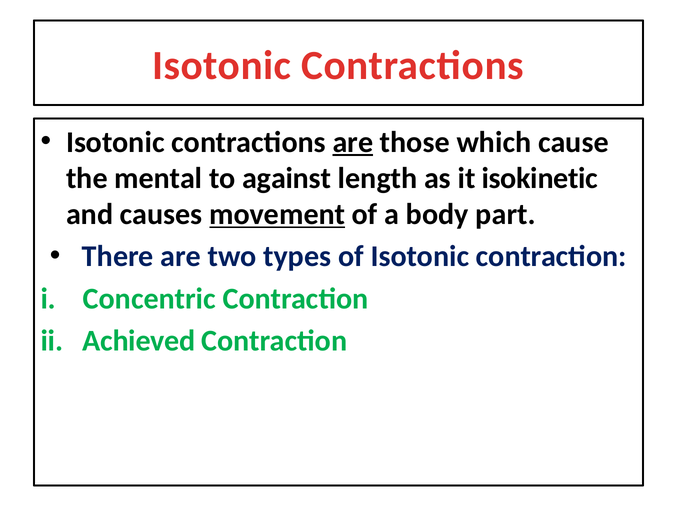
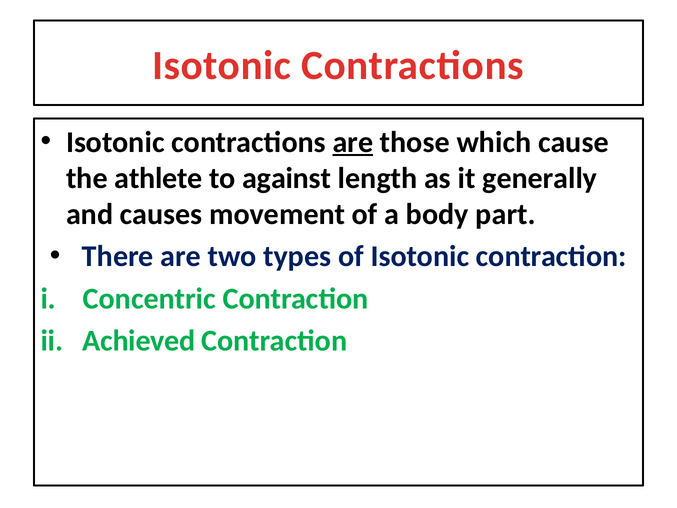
mental: mental -> athlete (158, 178)
isokinetic: isokinetic -> generally (540, 178)
movement underline: present -> none (277, 214)
